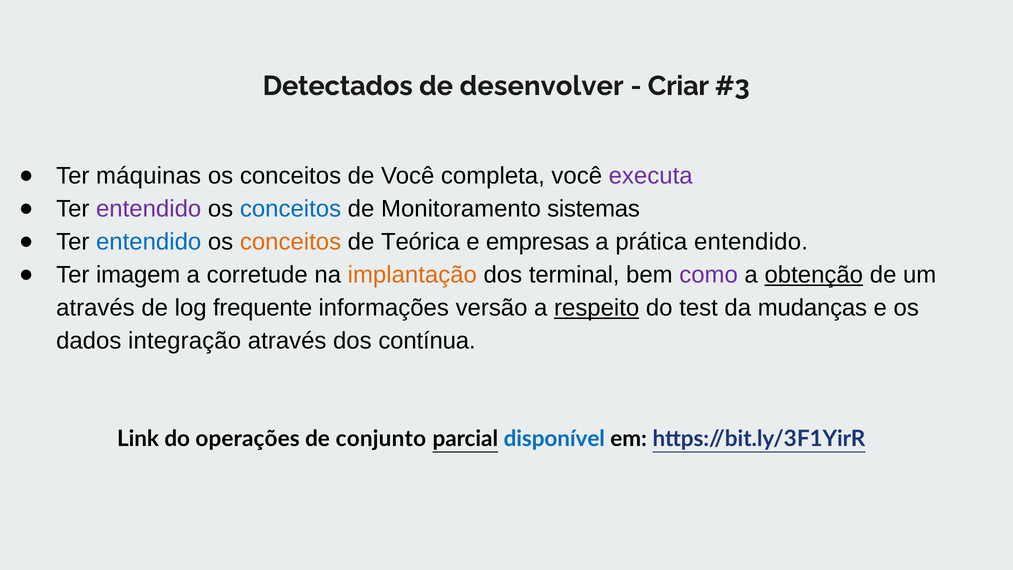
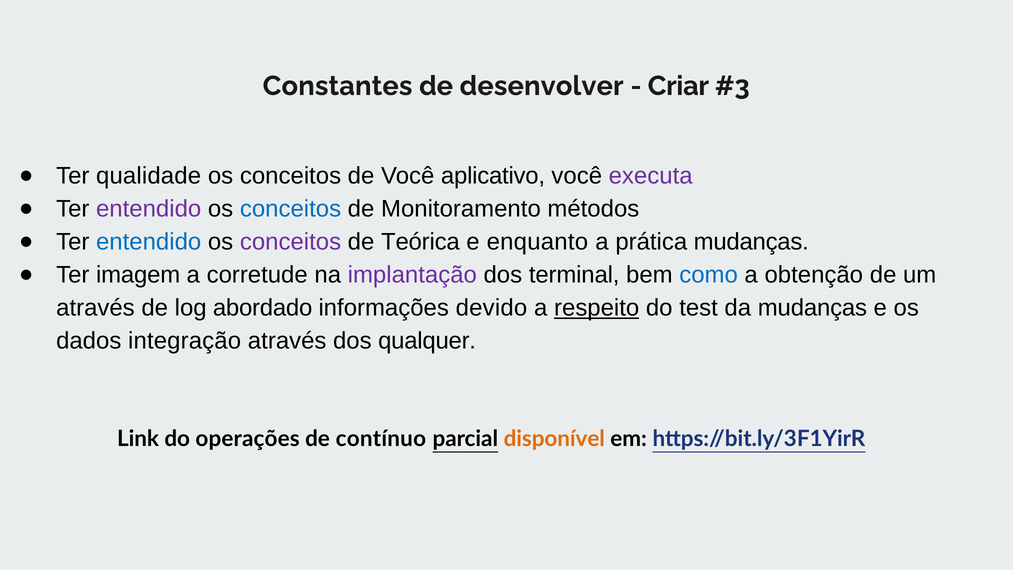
Detectados: Detectados -> Constantes (337, 86)
máquinas: máquinas -> qualidade (149, 176)
completa: completa -> aplicativo (493, 176)
sistemas: sistemas -> métodos (593, 209)
conceitos colour: orange -> purple (291, 242)
empresas: empresas -> enquanto (537, 242)
prática entendido: entendido -> mudanças (751, 242)
implantação colour: orange -> purple (412, 275)
como colour: purple -> blue (709, 275)
obtenção underline: present -> none (814, 275)
frequente: frequente -> abordado (263, 308)
versão: versão -> devido (491, 308)
contínua: contínua -> qualquer (427, 341)
conjunto: conjunto -> contínuo (381, 439)
disponível colour: blue -> orange (554, 439)
